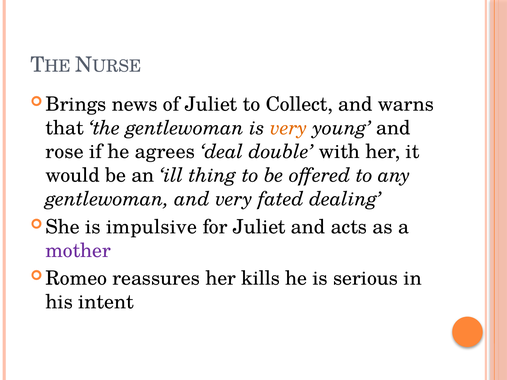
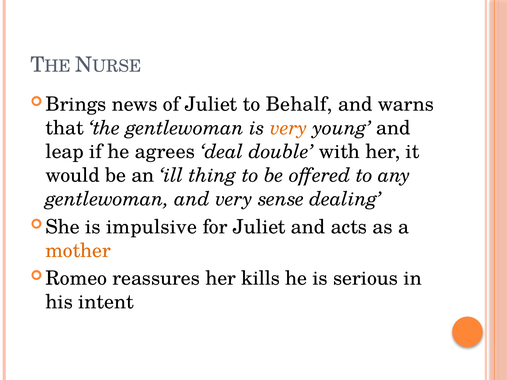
Collect: Collect -> Behalf (299, 104)
rose: rose -> leap (65, 152)
fated: fated -> sense (281, 199)
mother colour: purple -> orange (78, 251)
